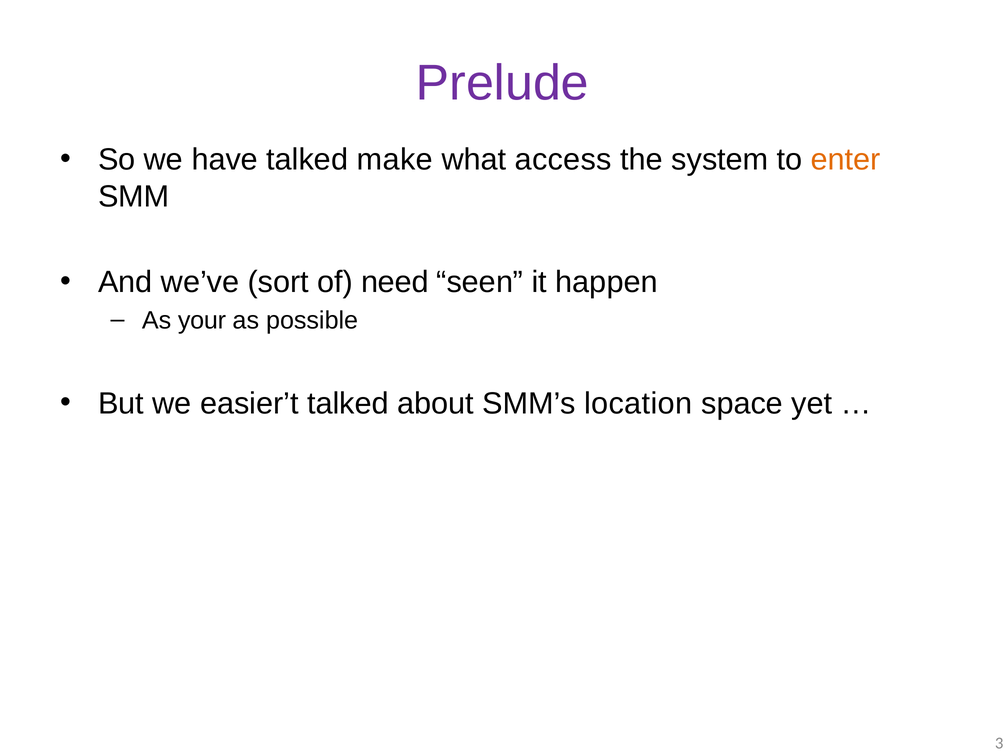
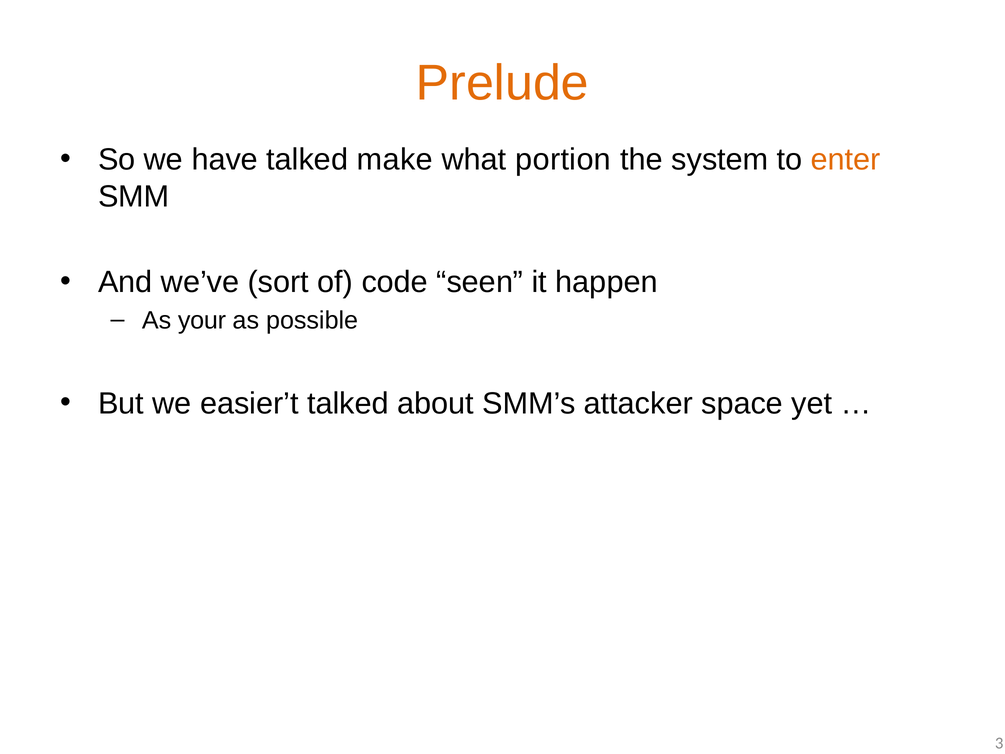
Prelude colour: purple -> orange (502, 83)
access: access -> portion (563, 160)
need: need -> code (395, 282)
location: location -> attacker (638, 403)
